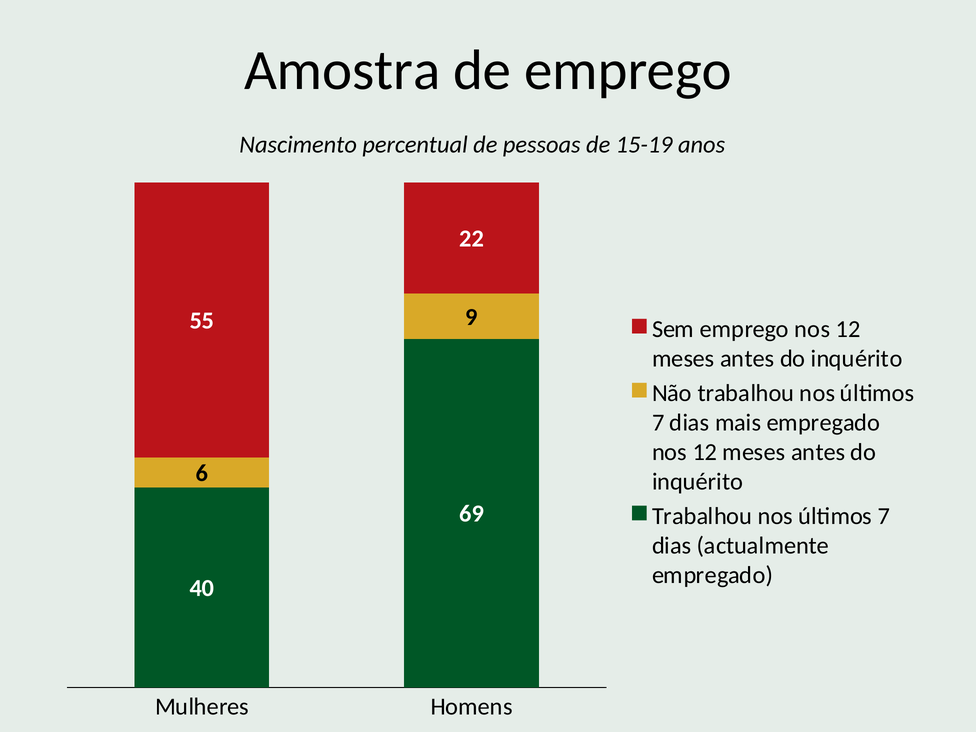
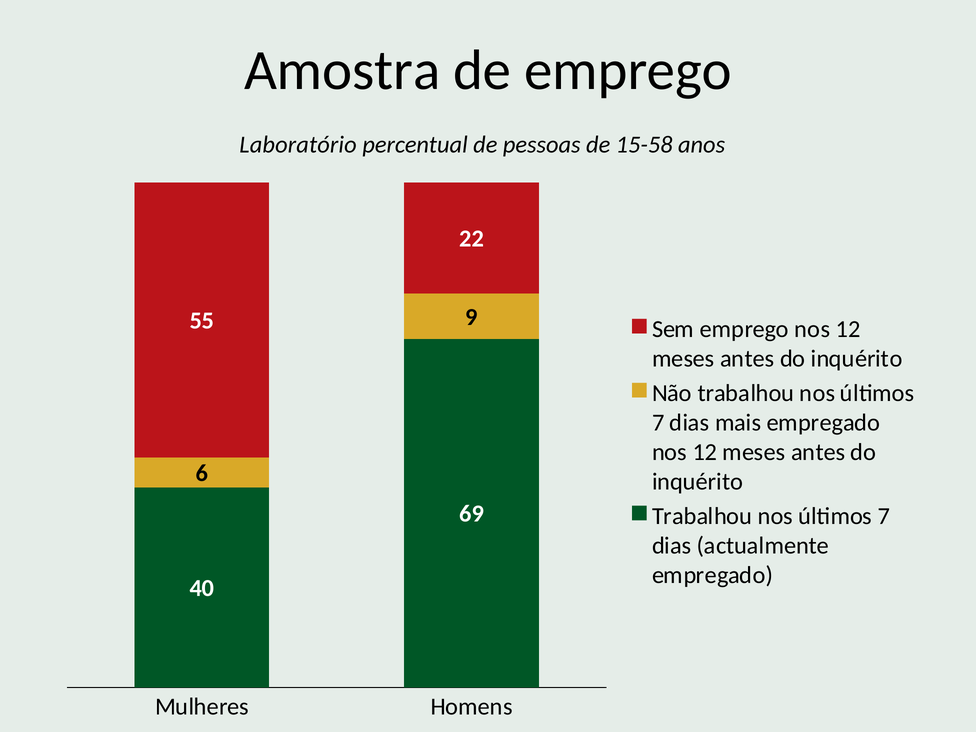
Nascimento: Nascimento -> Laboratório (298, 145)
15-19: 15-19 -> 15-58 (644, 145)
